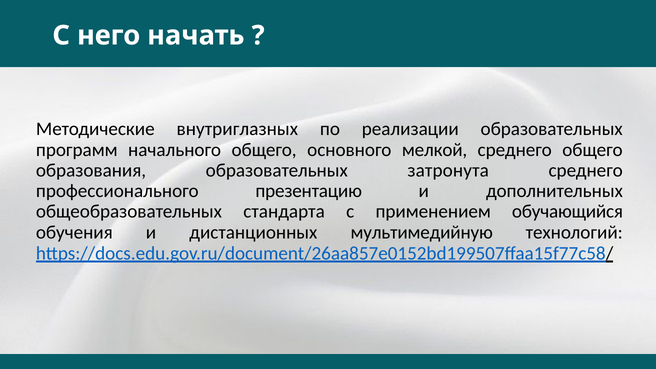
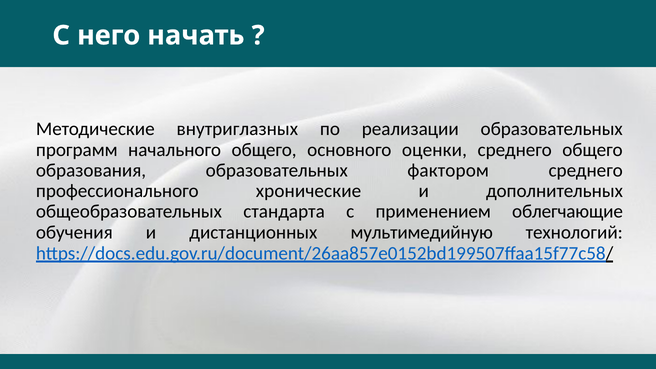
мелкой: мелкой -> оценки (434, 150)
затронута: затронута -> фактором (448, 170)
презентацию: презентацию -> хронические (309, 191)
обучающийся: обучающийся -> облегчающие (567, 212)
